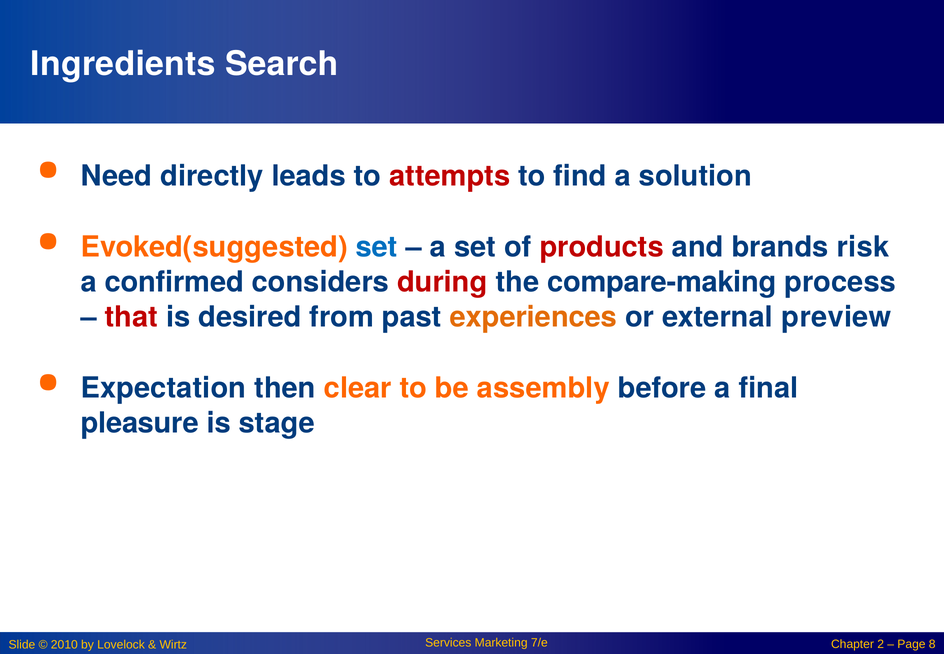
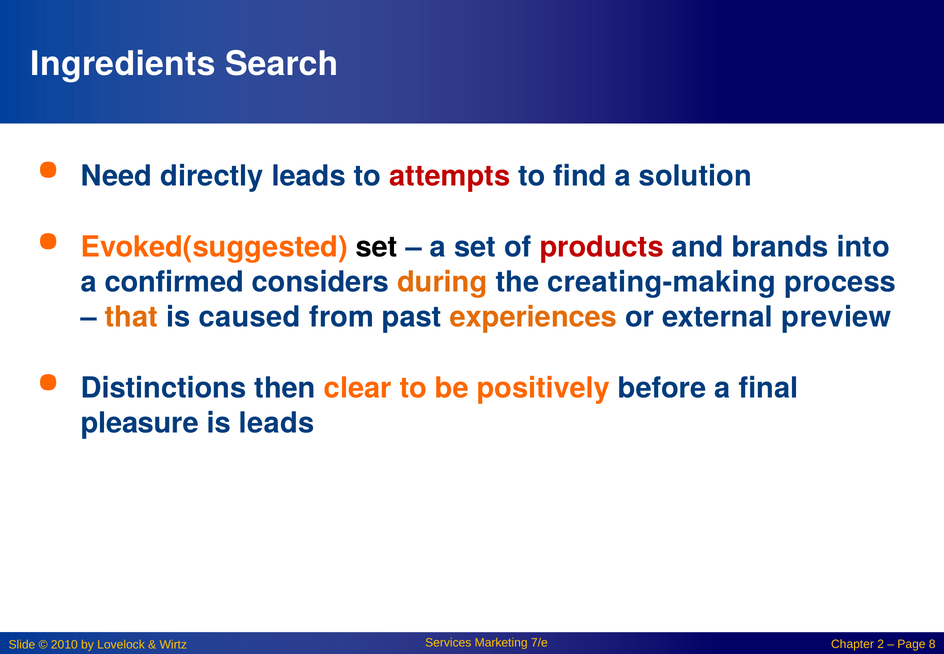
set colour: blue -> black (377, 247)
risk: risk -> into (863, 247)
during colour: red -> orange (442, 282)
compare-making: compare-making -> creating-making (662, 282)
that colour: red -> orange (131, 317)
desired: desired -> caused (250, 317)
Expectation: Expectation -> Distinctions (164, 388)
assembly: assembly -> positively (543, 388)
is stage: stage -> leads (277, 423)
